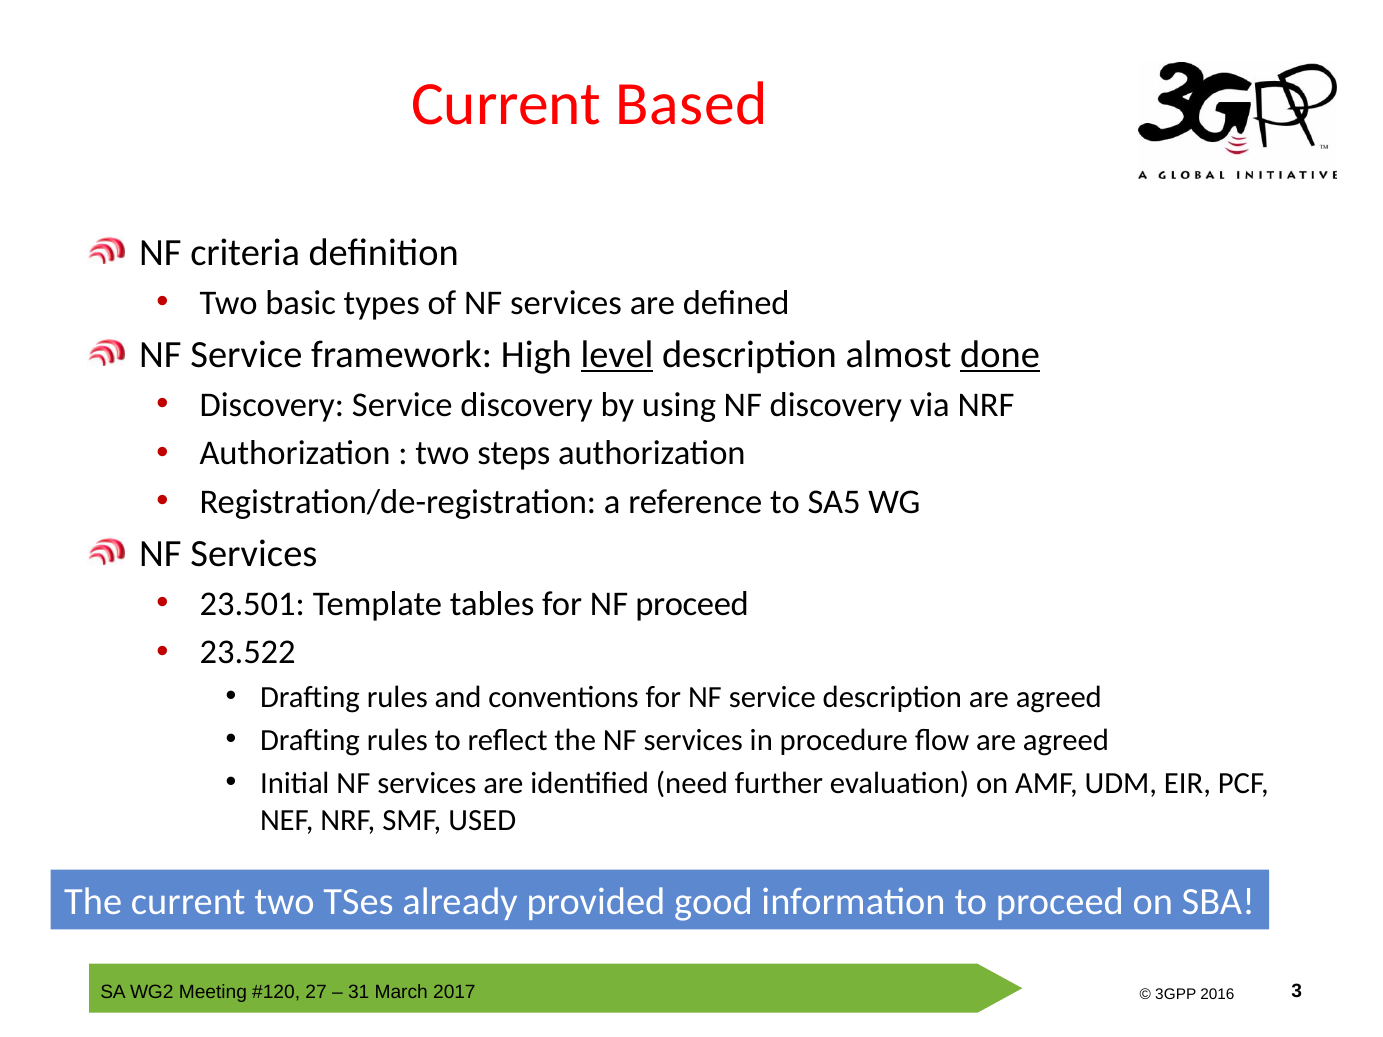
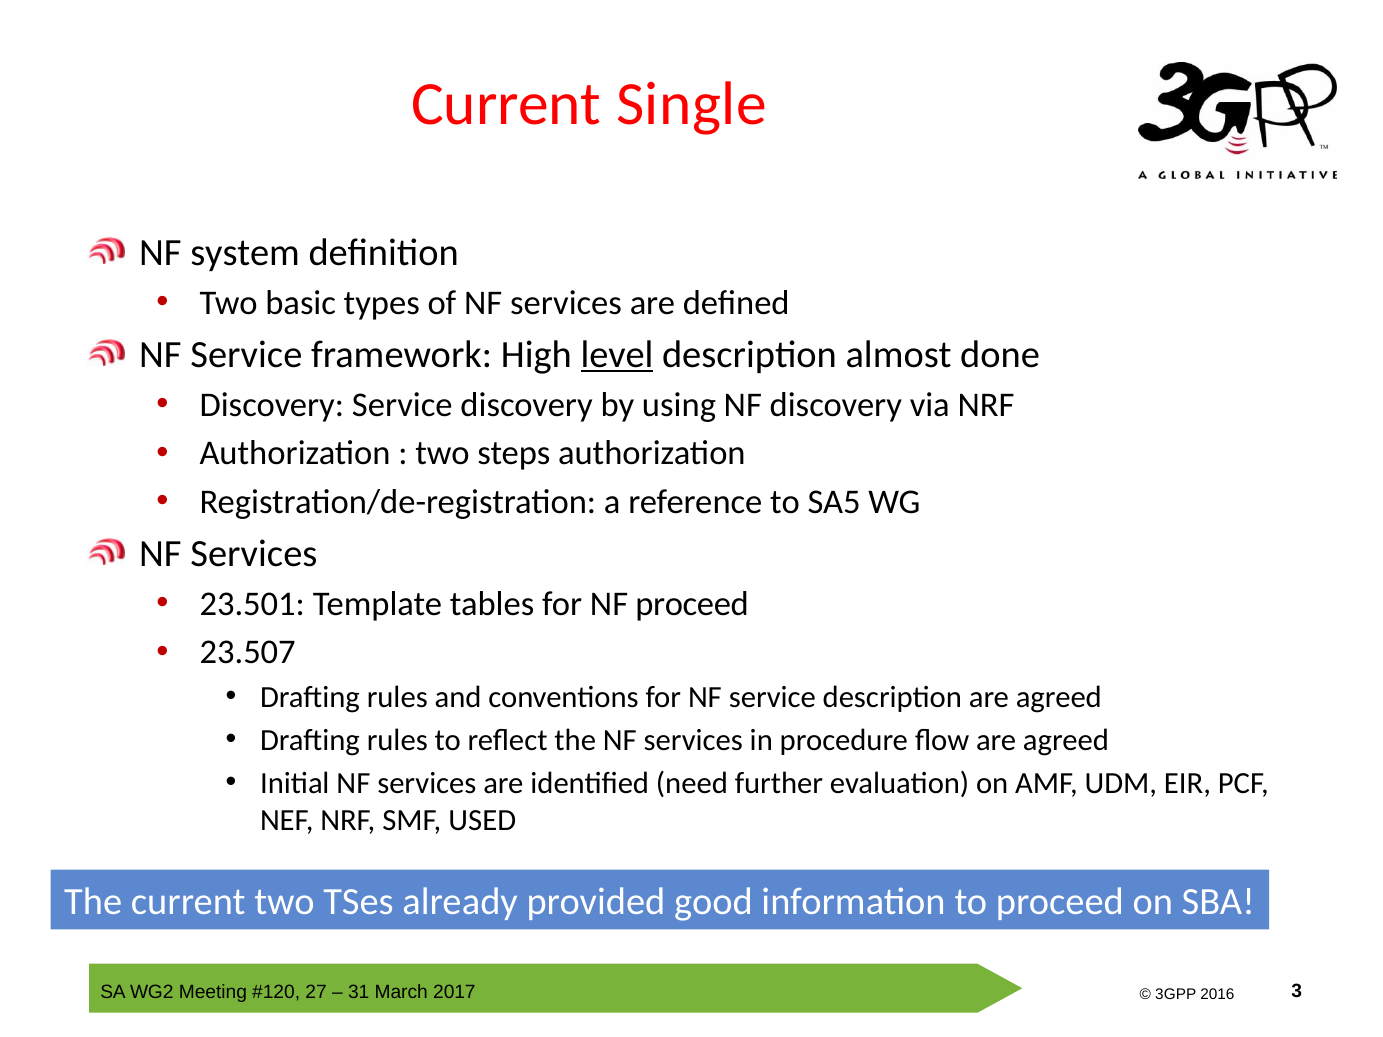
Based: Based -> Single (692, 105)
criteria: criteria -> system (245, 253)
done underline: present -> none (1000, 355)
23.522: 23.522 -> 23.507 (248, 653)
